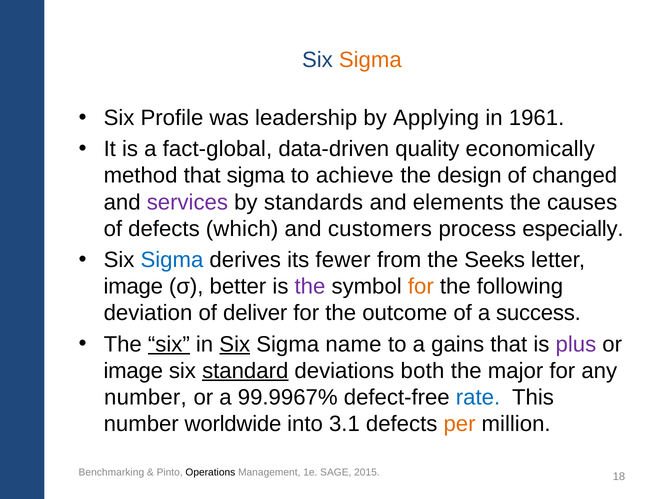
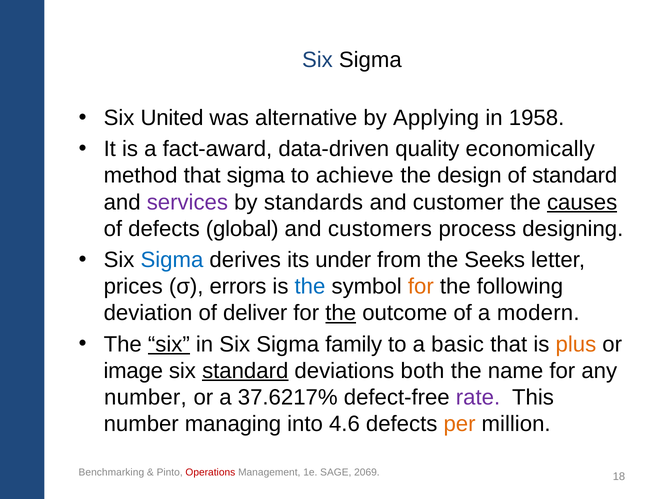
Sigma colour: orange -> black (370, 60)
Profile: Profile -> United (172, 118)
leadership: leadership -> alternative (306, 118)
1961: 1961 -> 1958 (537, 118)
fact-global: fact-global -> fact-award (217, 149)
of changed: changed -> standard (575, 176)
elements: elements -> customer (458, 202)
causes underline: none -> present (582, 202)
which: which -> global (242, 229)
especially: especially -> designing (573, 229)
fewer: fewer -> under (343, 260)
image: image -> prices (133, 286)
better: better -> errors (238, 286)
the colour: purple -> blue (310, 286)
the underline: none -> present (341, 313)
success: success -> modern (538, 313)
Six underline: present -> none (235, 344)
name: name -> family (354, 344)
gains: gains -> basic (458, 344)
plus colour: purple -> orange (576, 344)
major: major -> name (516, 371)
99.9967%: 99.9967% -> 37.6217% (288, 397)
rate colour: blue -> purple (478, 397)
worldwide: worldwide -> managing (233, 424)
3.1: 3.1 -> 4.6 (344, 424)
Operations colour: black -> red (210, 472)
2015: 2015 -> 2069 (367, 472)
